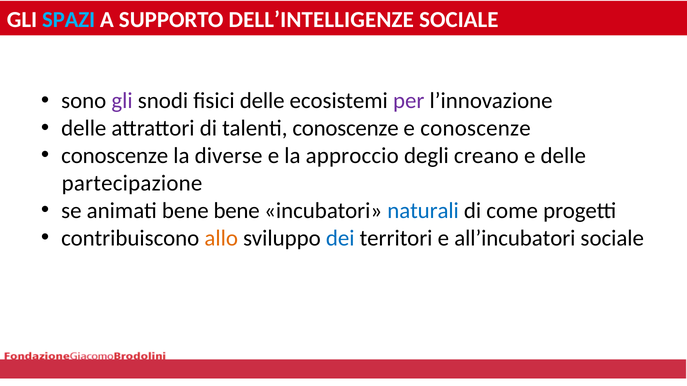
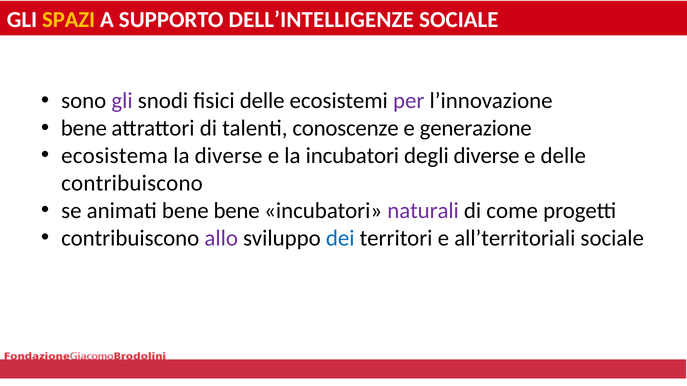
SPAZI colour: light blue -> yellow (69, 20)
delle: delle -> bene (84, 128)
e conoscenze: conoscenze -> generazione (476, 128)
conoscenze: conoscenze -> ecosistema (115, 156)
la approccio: approccio -> incubatori (352, 156)
degli creano: creano -> diverse (487, 156)
partecipazione: partecipazione -> contribuiscono (132, 183)
naturali colour: blue -> purple (423, 211)
allo colour: orange -> purple (221, 238)
all’incubatori: all’incubatori -> all’territoriali (515, 238)
